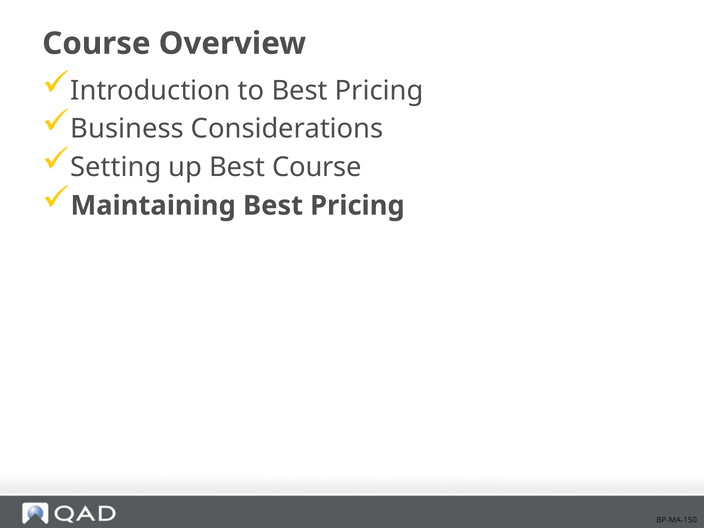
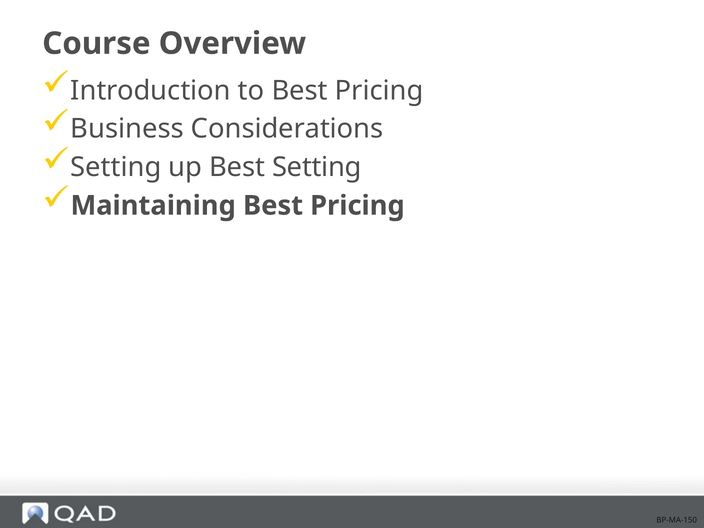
Best Course: Course -> Setting (317, 167)
